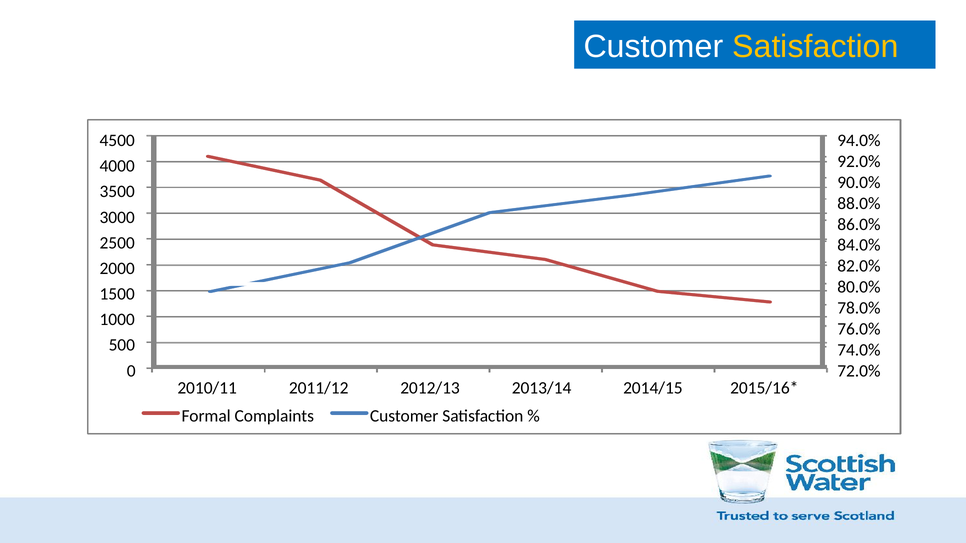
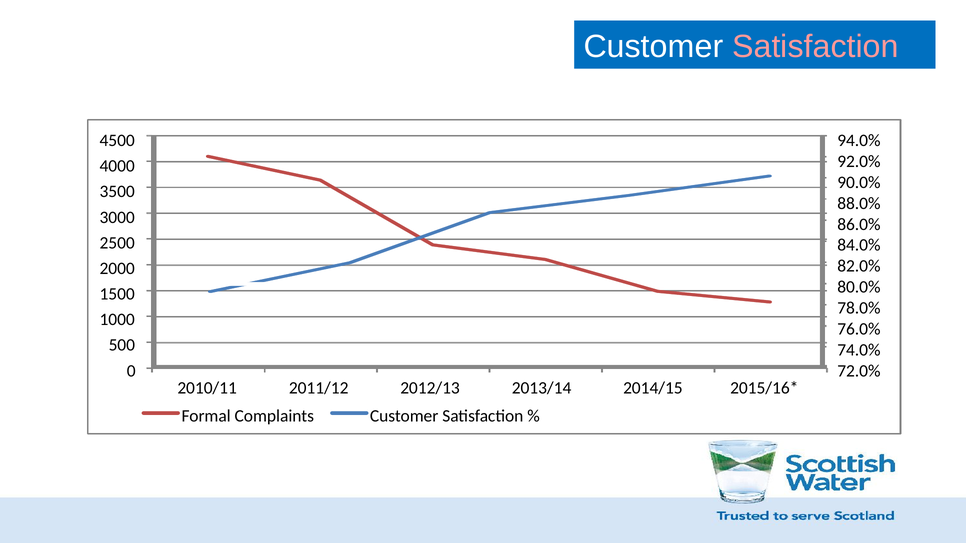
Satisfaction colour: yellow -> pink (815, 47)
